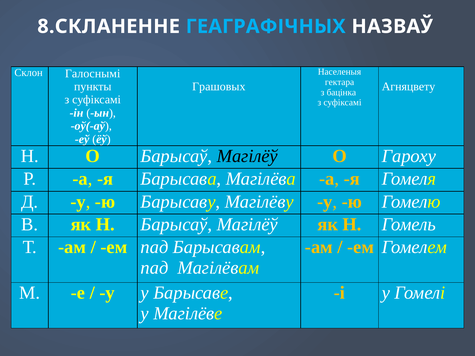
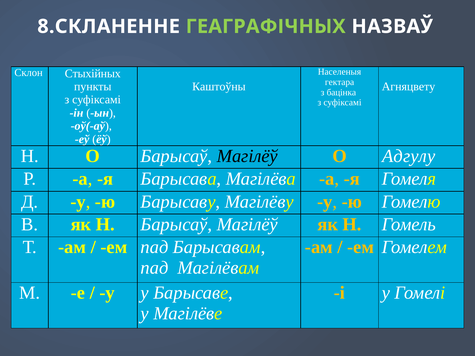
ГЕАГРАФІЧНЫХ colour: light blue -> light green (266, 26)
Галоснымі: Галоснымі -> Стыхійных (93, 73)
Грашовых: Грашовых -> Каштоўны (219, 87)
Гароху: Гароху -> Адгулу (409, 156)
